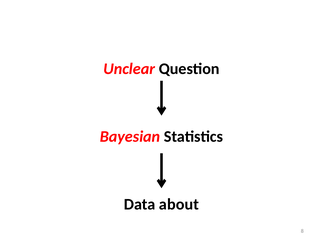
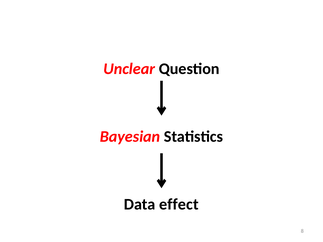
about: about -> effect (179, 205)
